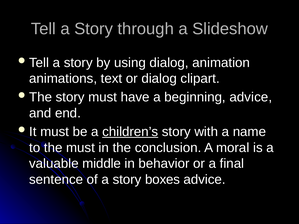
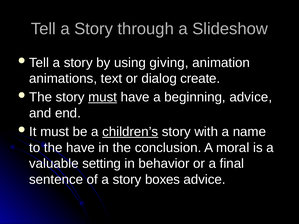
using dialog: dialog -> giving (169, 63)
clipart: clipart -> create (200, 79)
must underline: none -> present (103, 97)
the must: must -> have (81, 148)
middle: middle -> setting (102, 164)
